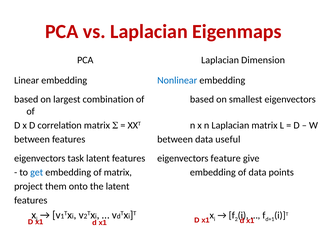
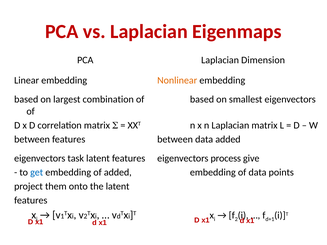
Nonlinear colour: blue -> orange (177, 80)
data useful: useful -> added (228, 139)
feature: feature -> process (226, 159)
of matrix: matrix -> added (118, 172)
